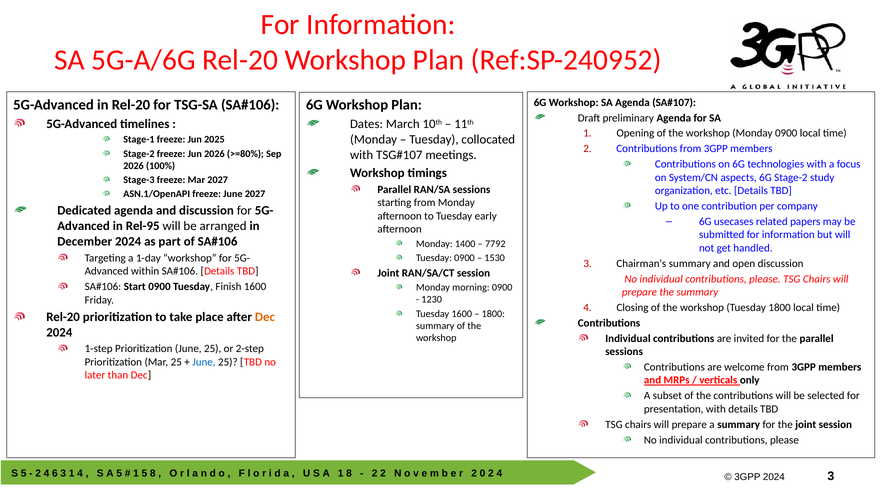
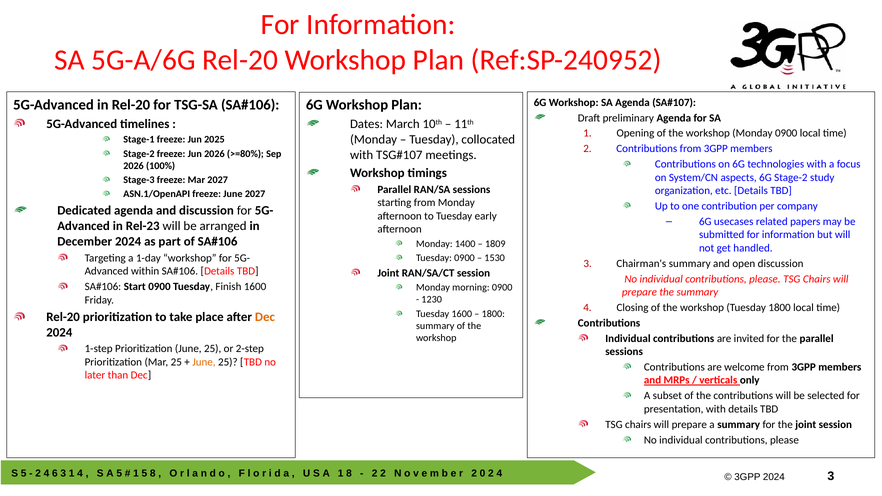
Rel-95: Rel-95 -> Rel-23 (143, 226)
7792: 7792 -> 1809 (495, 244)
June colour: blue -> orange (204, 362)
